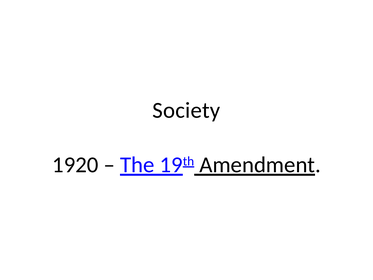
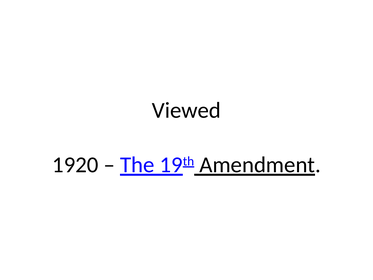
Society: Society -> Viewed (186, 110)
